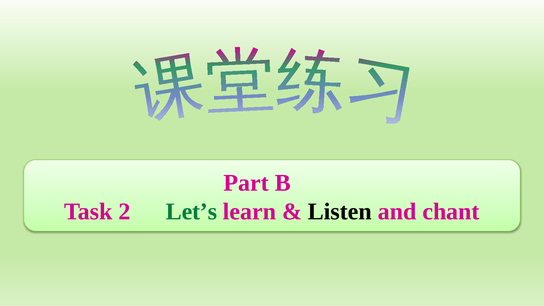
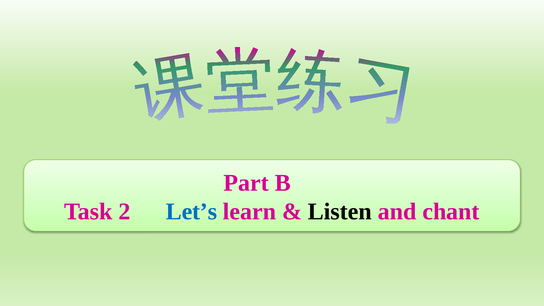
Let’s colour: green -> blue (192, 212)
